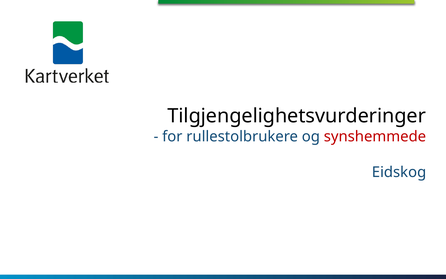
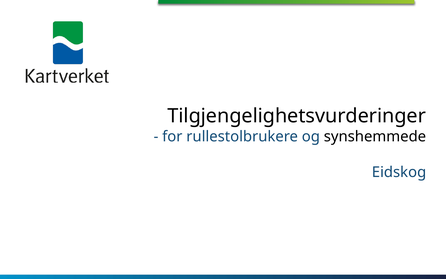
synshemmede colour: red -> black (375, 136)
